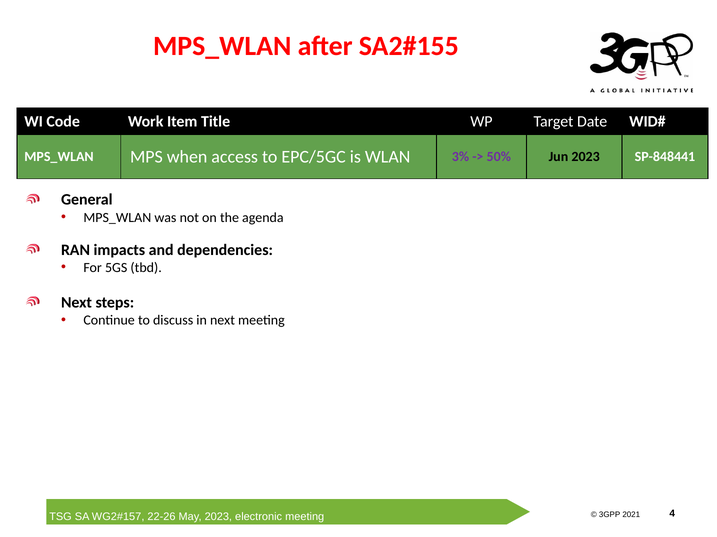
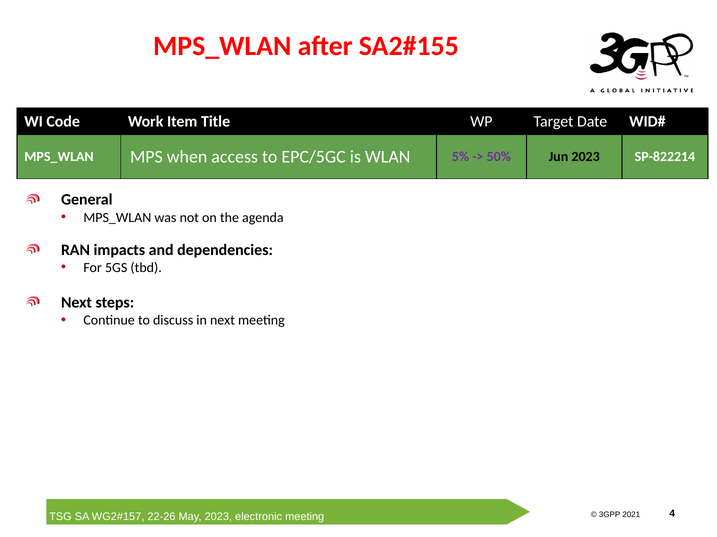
3%: 3% -> 5% (460, 157)
SP-848441: SP-848441 -> SP-822214 (665, 157)
